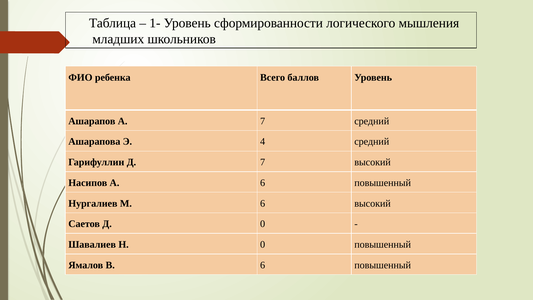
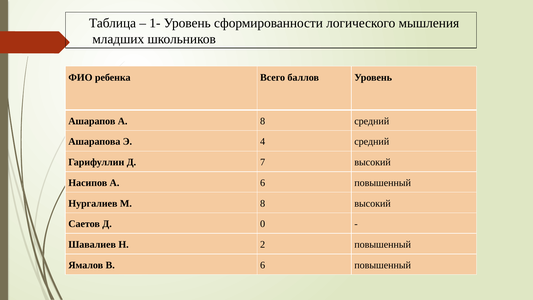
А 7: 7 -> 8 (263, 121)
М 6: 6 -> 8 (263, 203)
Н 0: 0 -> 2 (263, 244)
